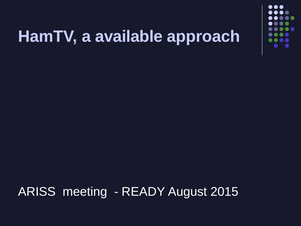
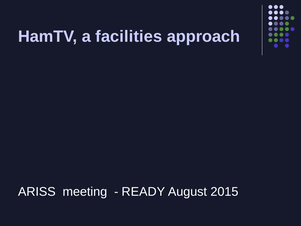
available: available -> facilities (129, 37)
